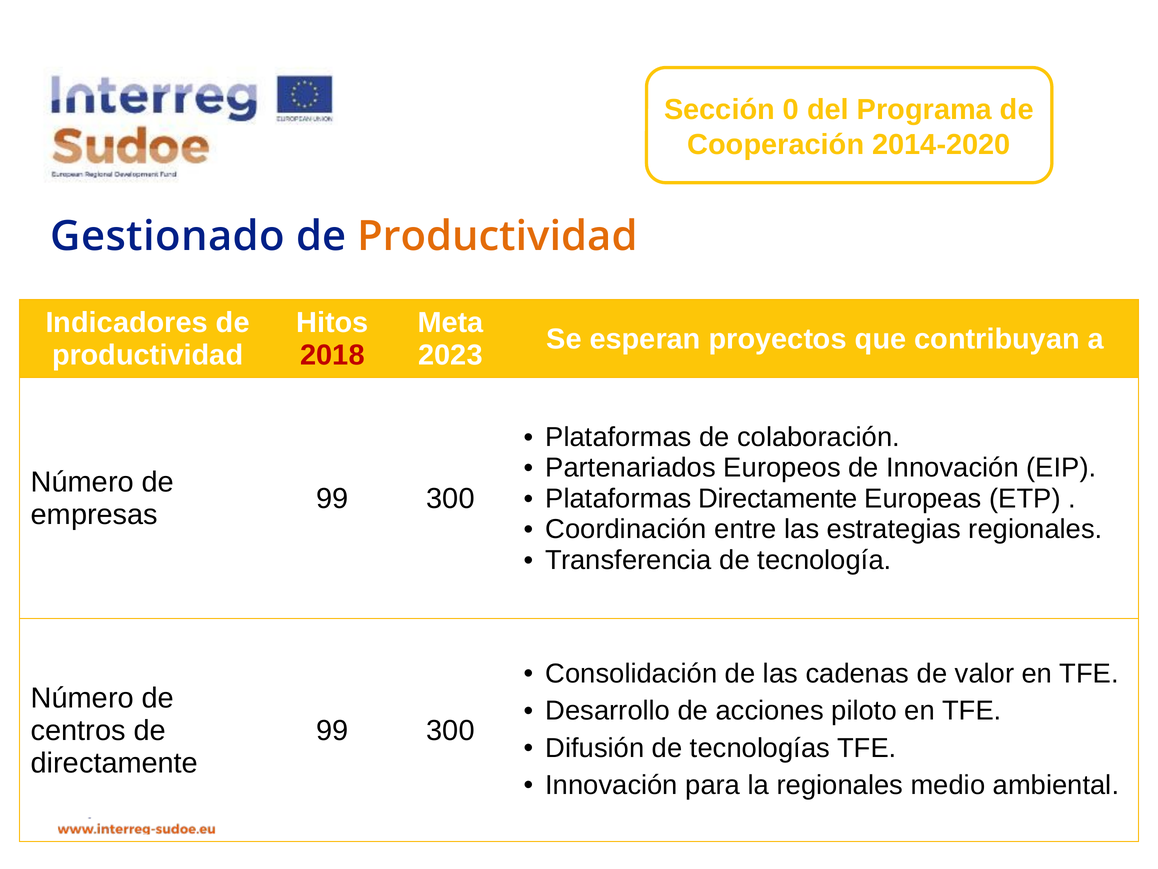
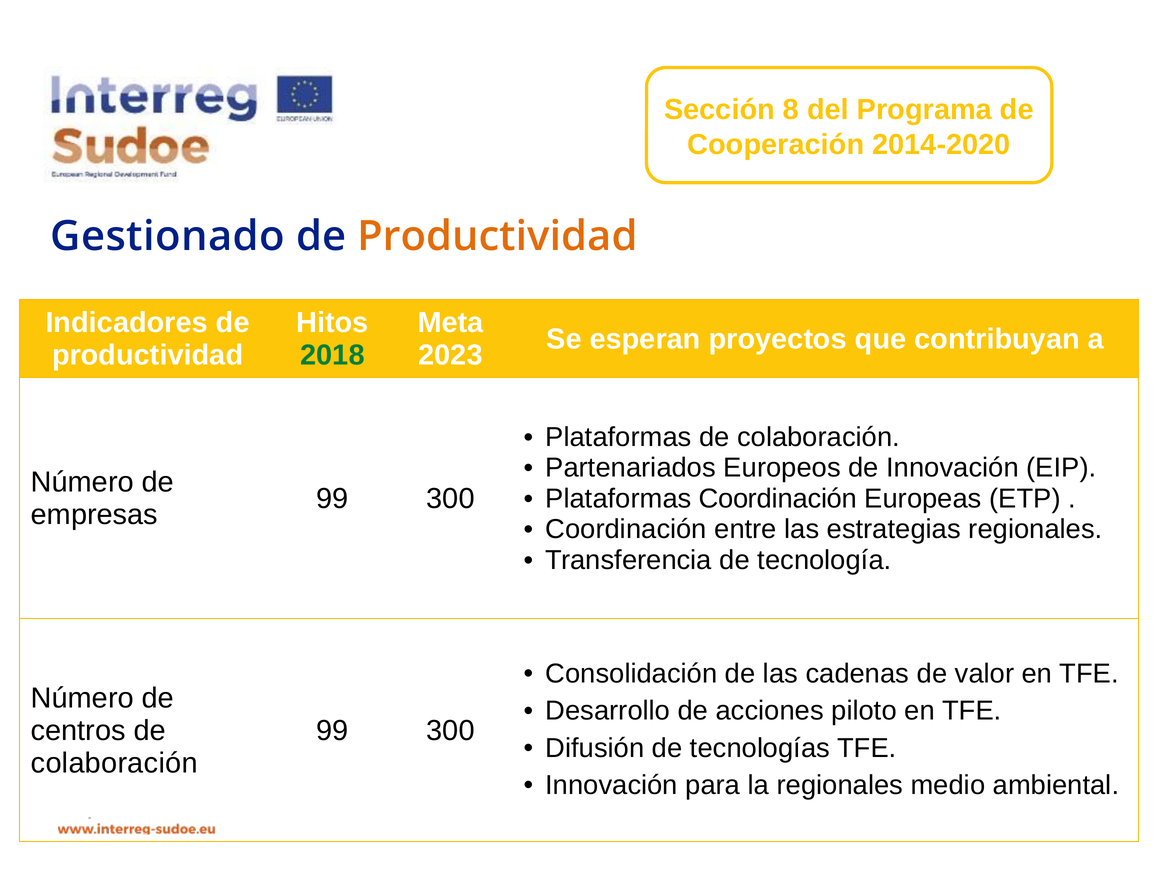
0: 0 -> 8 (791, 110)
2018 colour: red -> green (333, 355)
Plataformas Directamente: Directamente -> Coordinación (778, 498)
directamente: directamente -> colaboración (114, 763)
